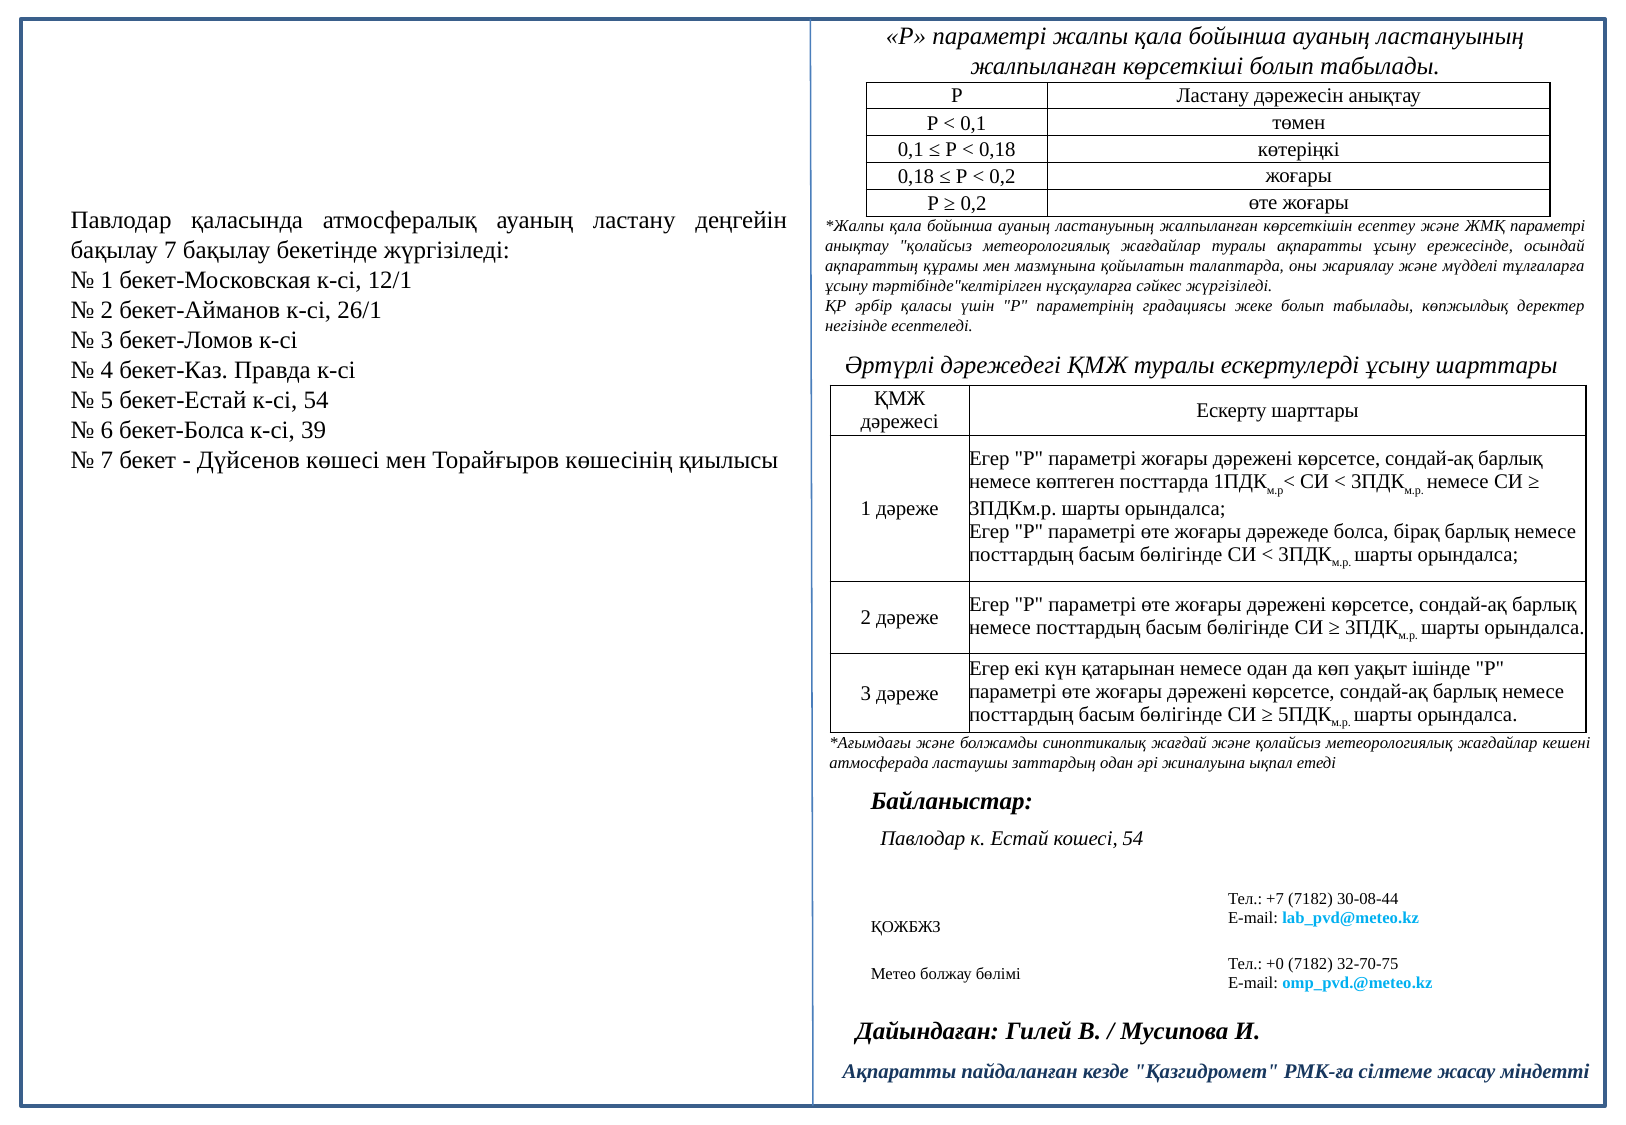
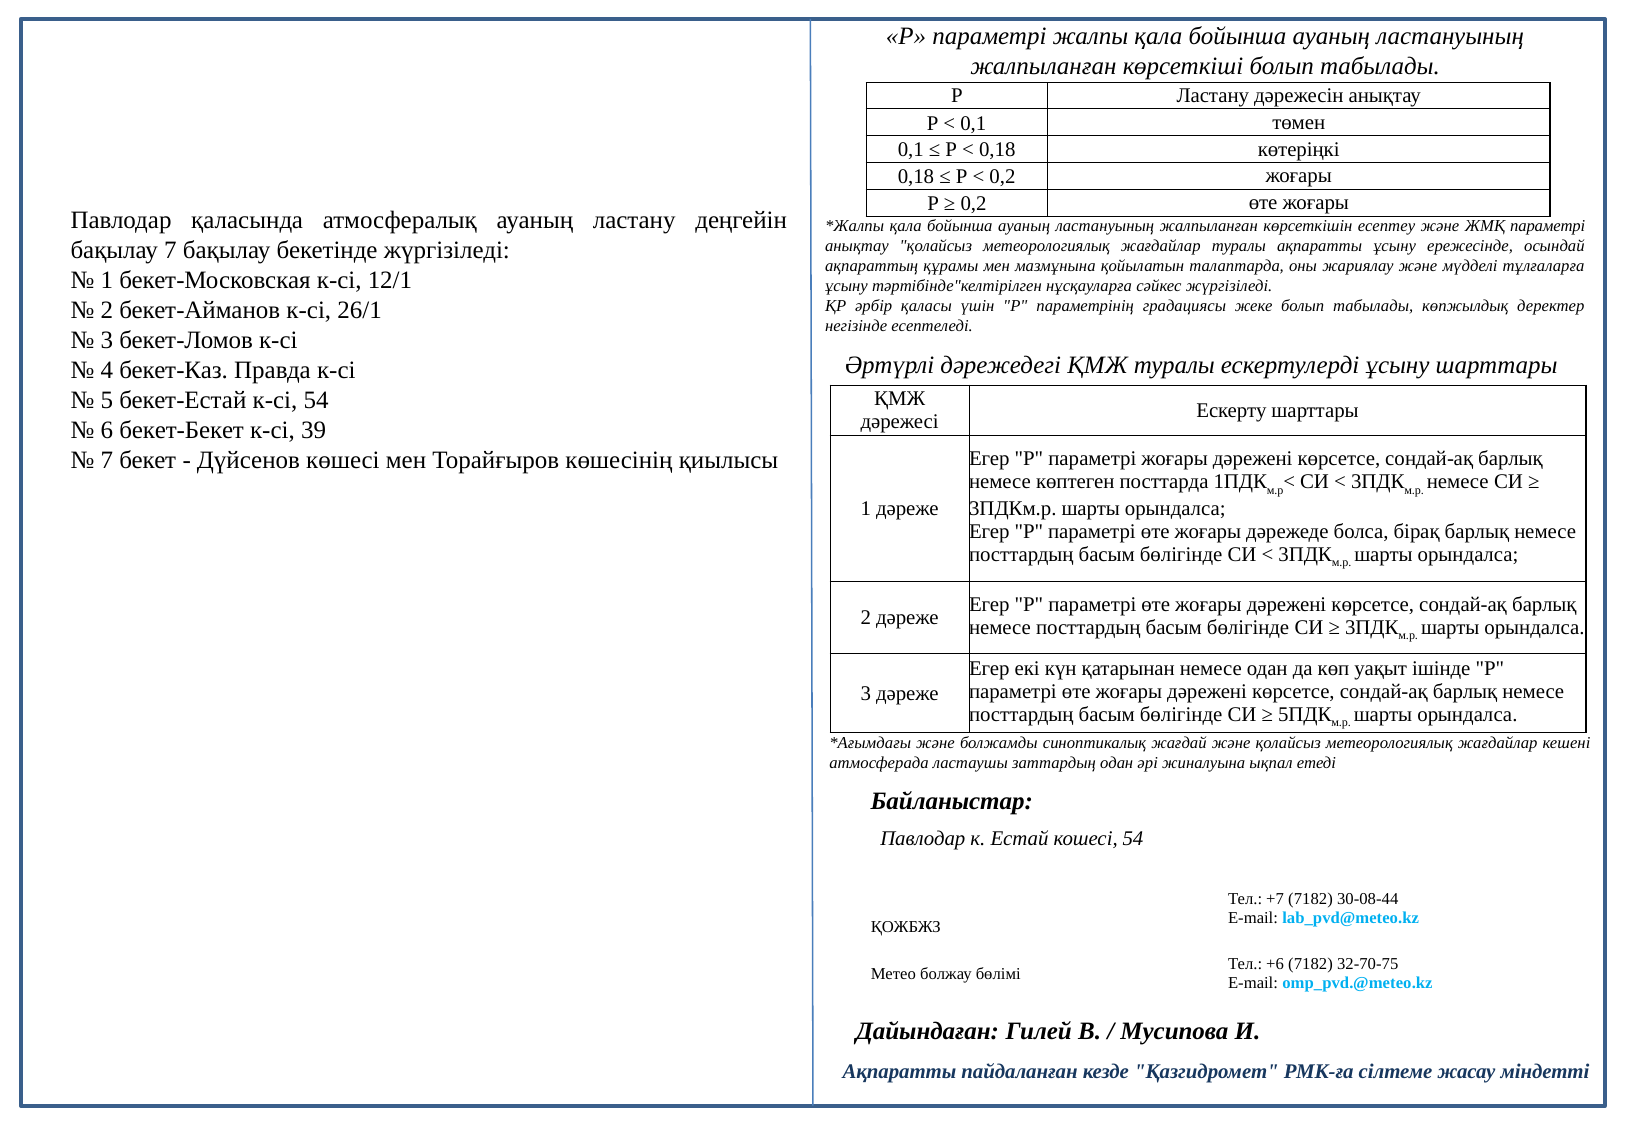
бекет-Болса: бекет-Болса -> бекет-Бекет (182, 431)
+0: +0 -> +6 (1275, 965)
